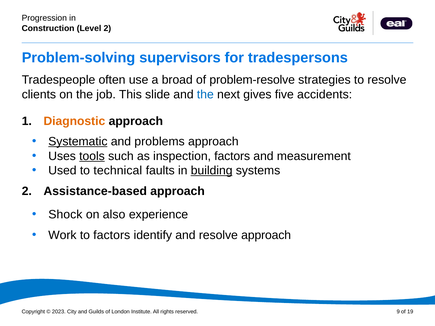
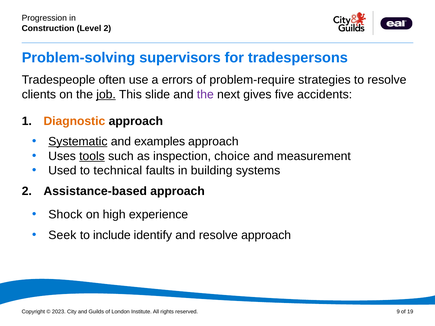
broad: broad -> errors (177, 80)
problem-resolve: problem-resolve -> problem-require (252, 80)
job underline: none -> present (106, 95)
the colour: blue -> purple (205, 95)
problems: problems -> examples (160, 142)
inspection factors: factors -> choice (232, 156)
building underline: present -> none (212, 171)
also: also -> high (114, 215)
Work: Work -> Seek (62, 235)
to factors: factors -> include (112, 235)
